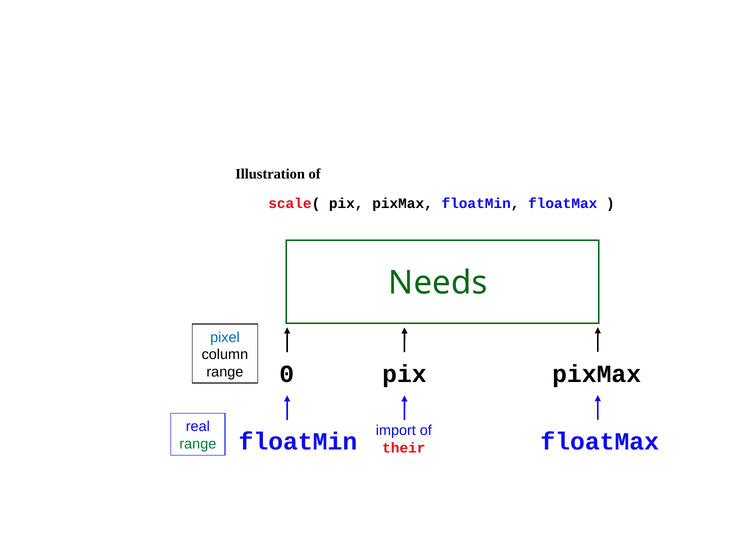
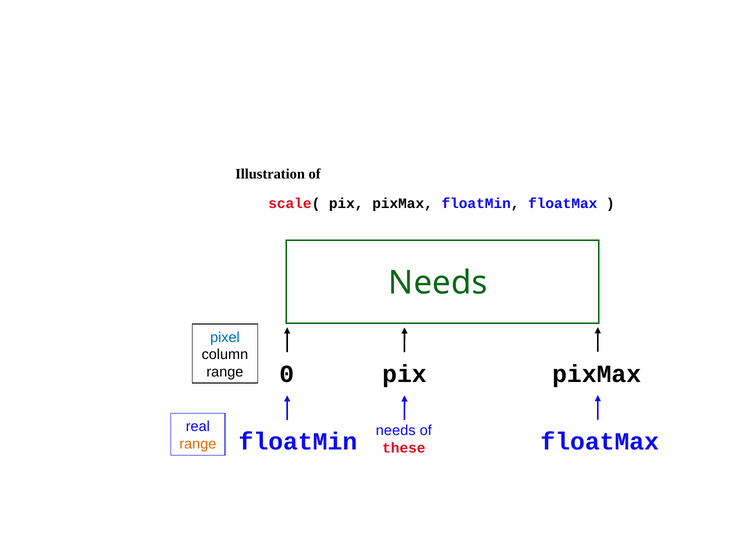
import: import -> needs (396, 430)
range colour: green -> orange (198, 444)
their: their -> these (404, 448)
